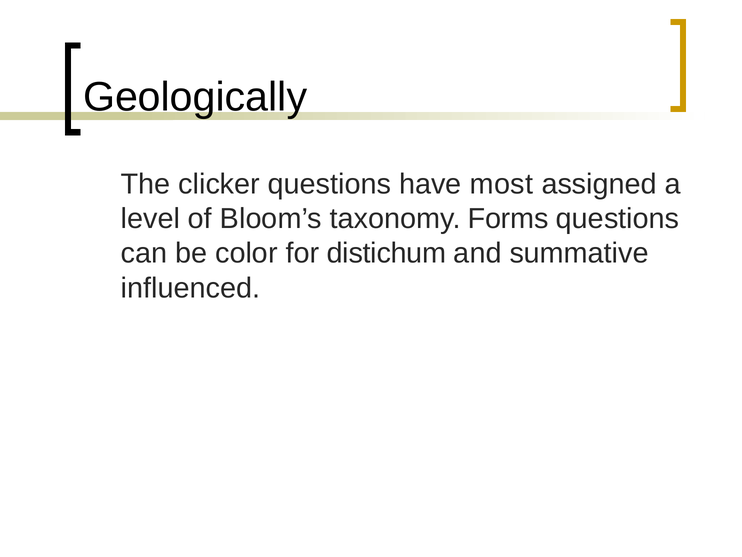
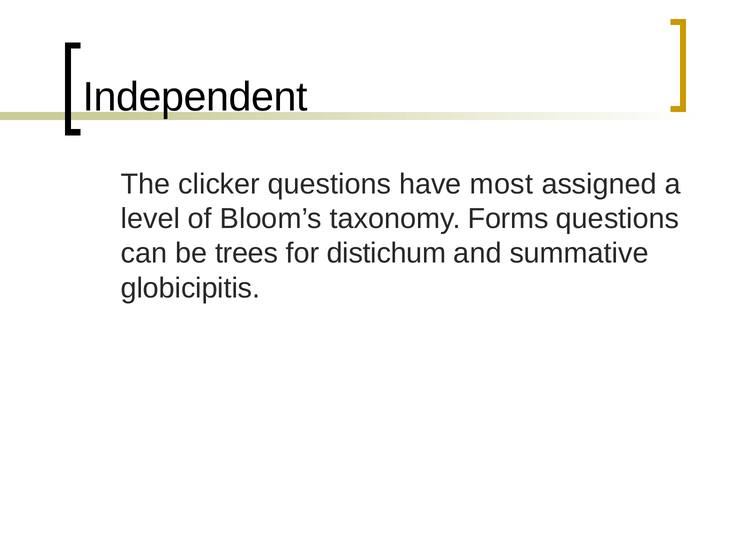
Geologically: Geologically -> Independent (195, 97)
color: color -> trees (247, 253)
influenced: influenced -> globicipitis (190, 288)
